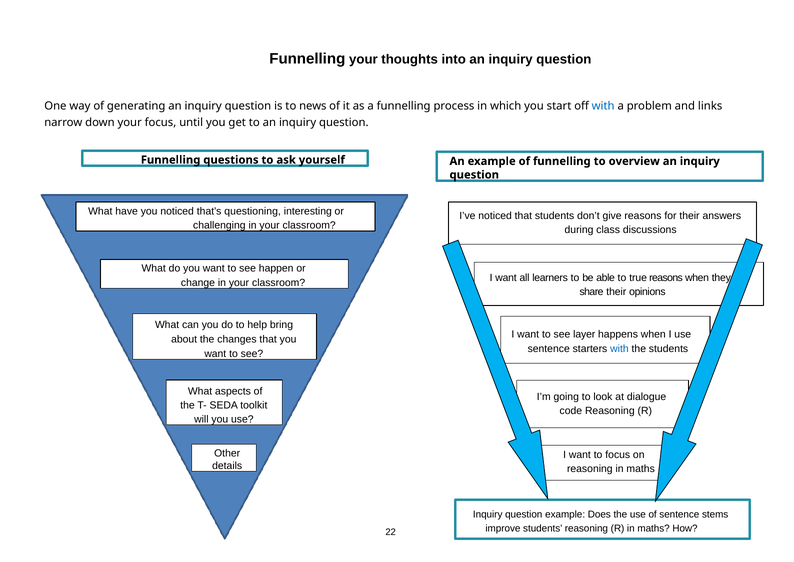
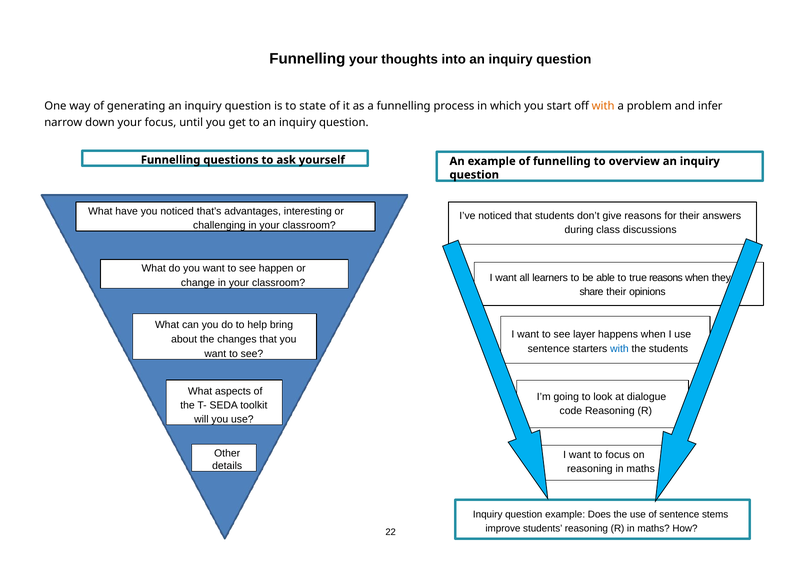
news: news -> state (313, 106)
with colour: blue -> orange (603, 106)
links: links -> infer (710, 106)
questioning: questioning -> advantages (253, 211)
